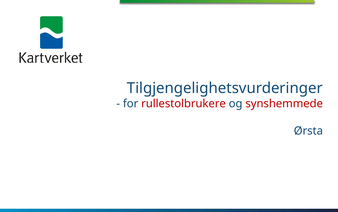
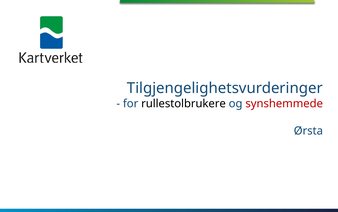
rullestolbrukere colour: red -> black (184, 103)
